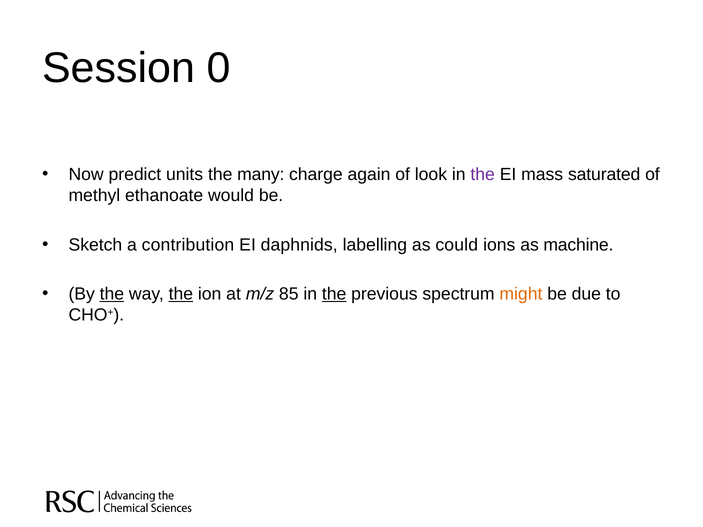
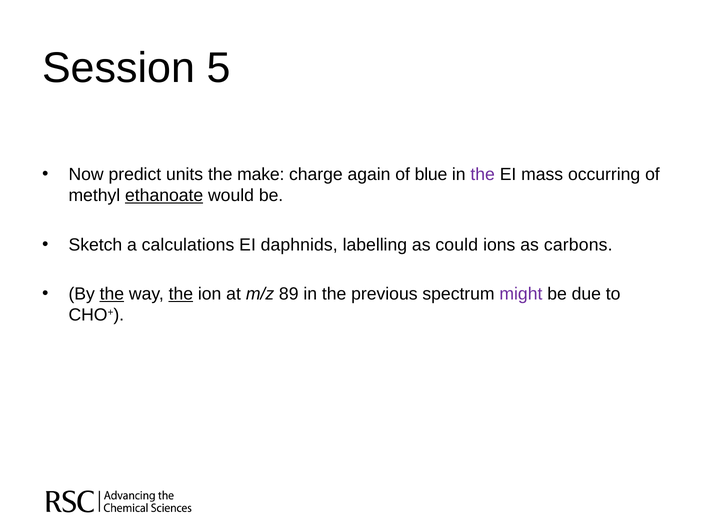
0: 0 -> 5 (219, 68)
many: many -> make (261, 175)
look: look -> blue (431, 175)
saturated: saturated -> occurring (604, 175)
ethanoate underline: none -> present (164, 196)
contribution: contribution -> calculations (188, 245)
machine: machine -> carbons (578, 245)
85: 85 -> 89 (289, 294)
the underline: present -> none (334, 294)
might colour: orange -> purple (521, 294)
